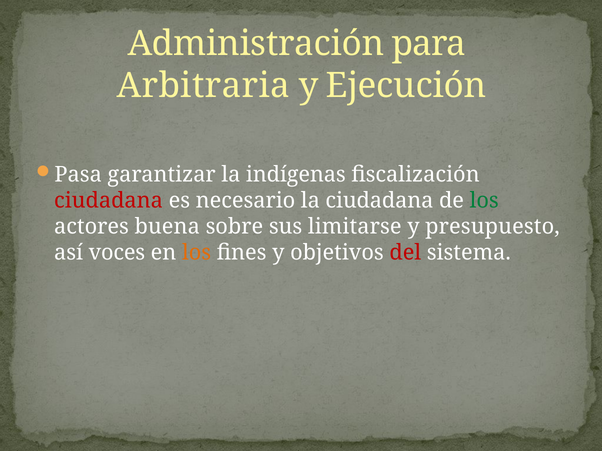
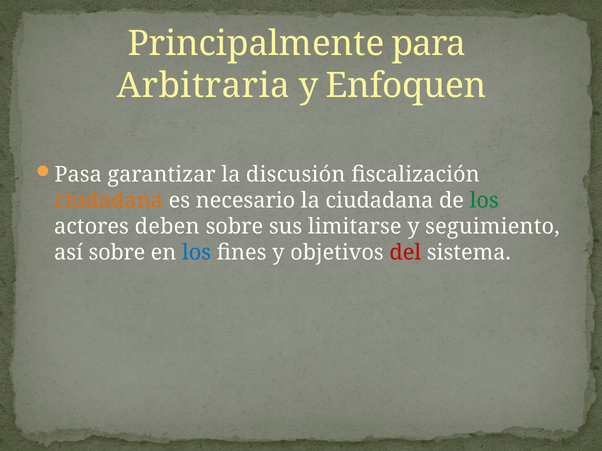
Administración: Administración -> Principalmente (256, 43)
Ejecución: Ejecución -> Enfoquen (406, 86)
indígenas: indígenas -> discusión (296, 175)
ciudadana colour: red -> orange (109, 201)
buena: buena -> deben (167, 227)
presupuesto: presupuesto -> seguimiento (492, 227)
así voces: voces -> sobre (117, 253)
los colour: orange -> blue (197, 253)
